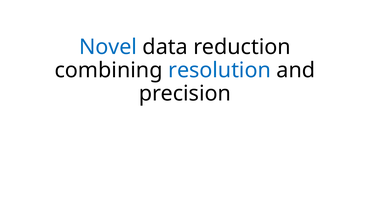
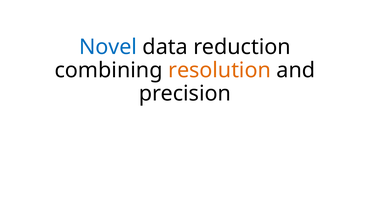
resolution colour: blue -> orange (220, 70)
